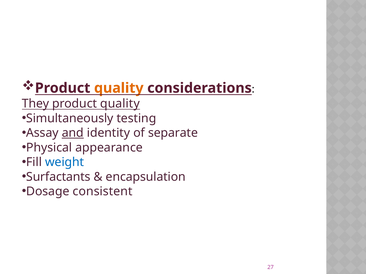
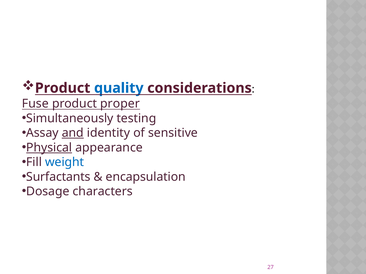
quality colour: orange -> blue (119, 88)
They: They -> Fuse (35, 104)
quality: quality -> proper (120, 104)
separate: separate -> sensitive (173, 133)
Physical underline: none -> present (49, 148)
consistent: consistent -> characters (103, 192)
